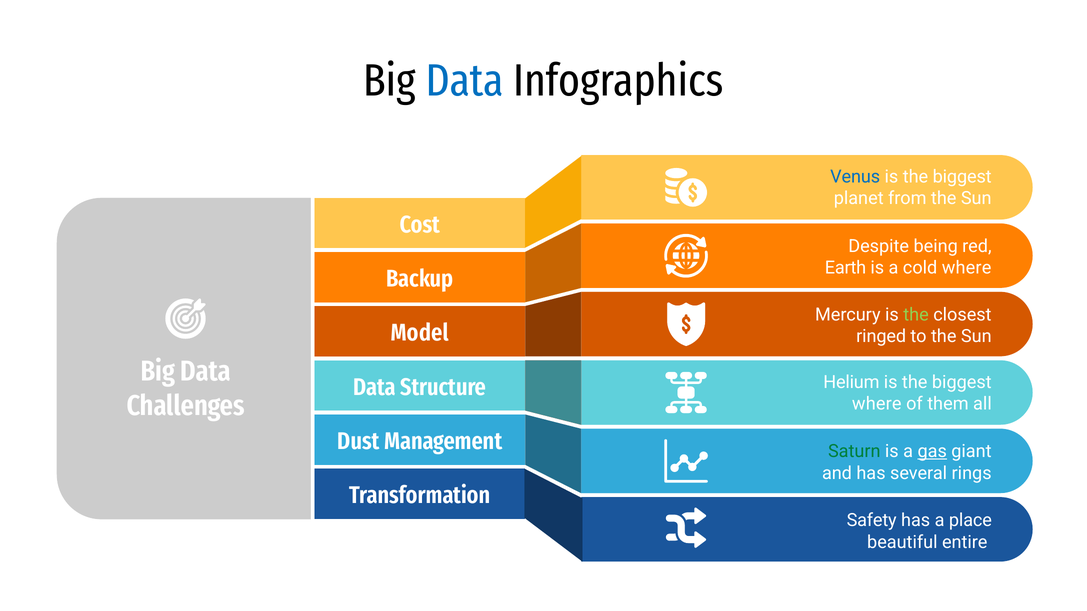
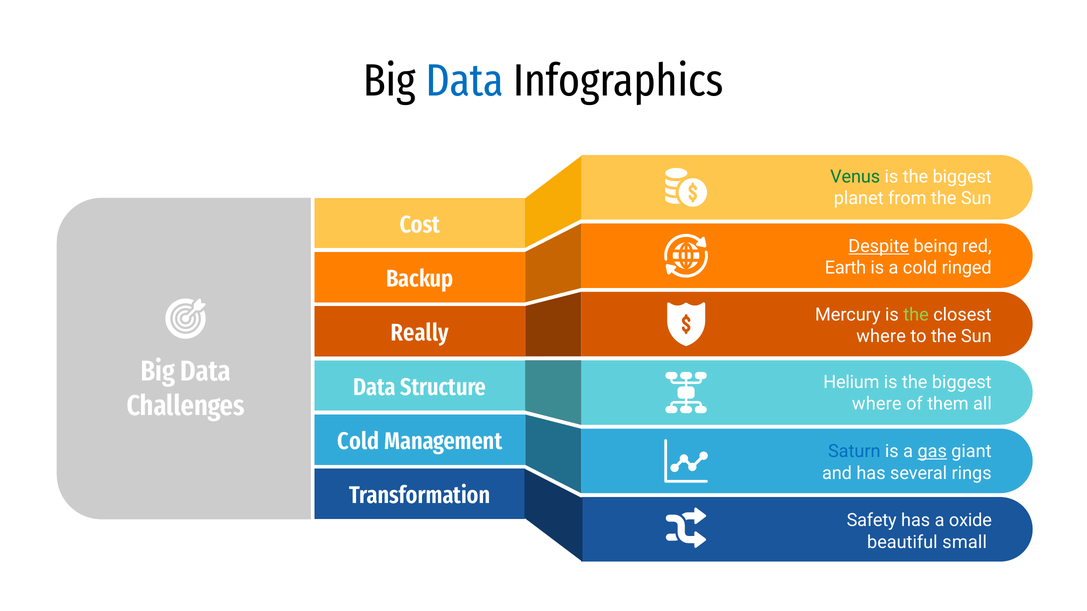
Venus colour: blue -> green (855, 177)
Despite underline: none -> present (879, 246)
cold where: where -> ringed (967, 268)
Model: Model -> Really (420, 333)
ringed: ringed -> where (881, 337)
Dust: Dust -> Cold (358, 442)
Saturn colour: green -> blue (854, 452)
place: place -> oxide (970, 521)
entire: entire -> small (965, 543)
